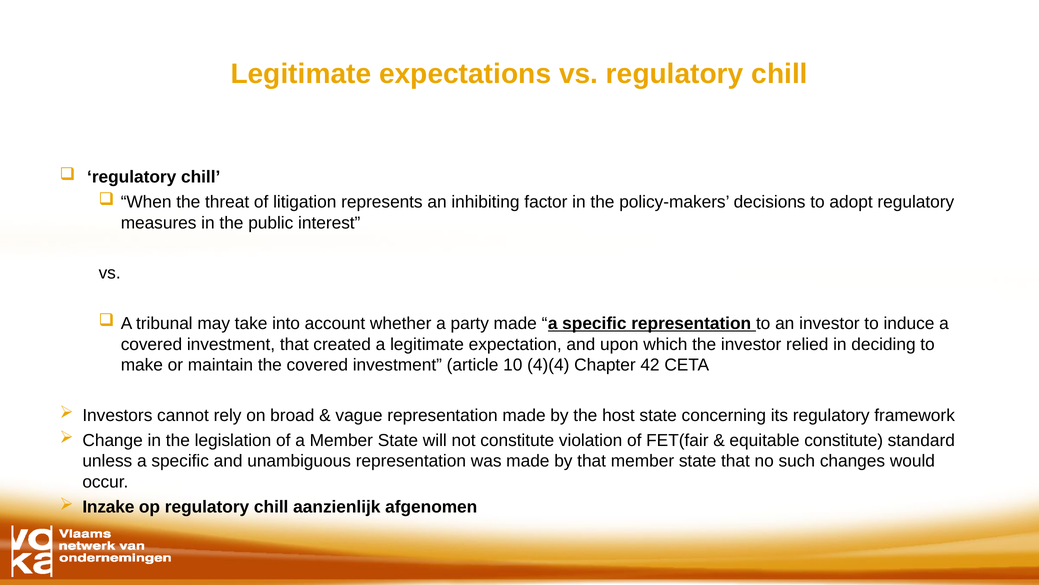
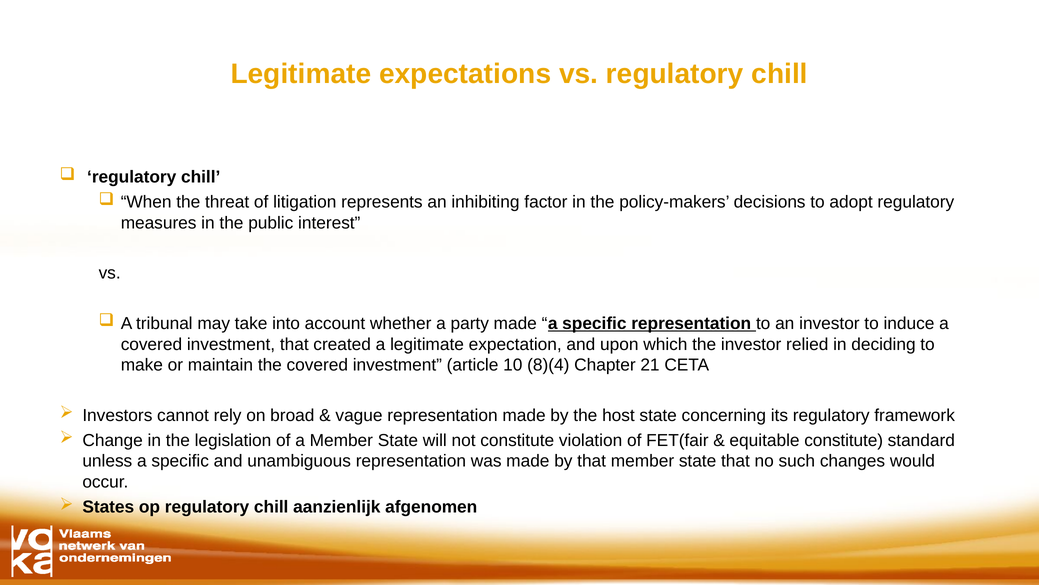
4)(4: 4)(4 -> 8)(4 (548, 365)
42: 42 -> 21 (650, 365)
Inzake: Inzake -> States (108, 507)
